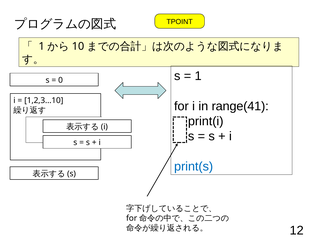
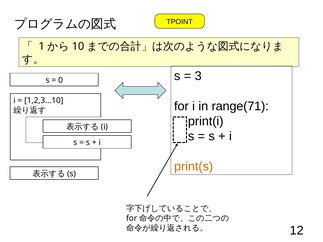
1: 1 -> 3 (198, 76)
range(41: range(41 -> range(71 (240, 106)
print(s colour: blue -> orange (194, 167)
